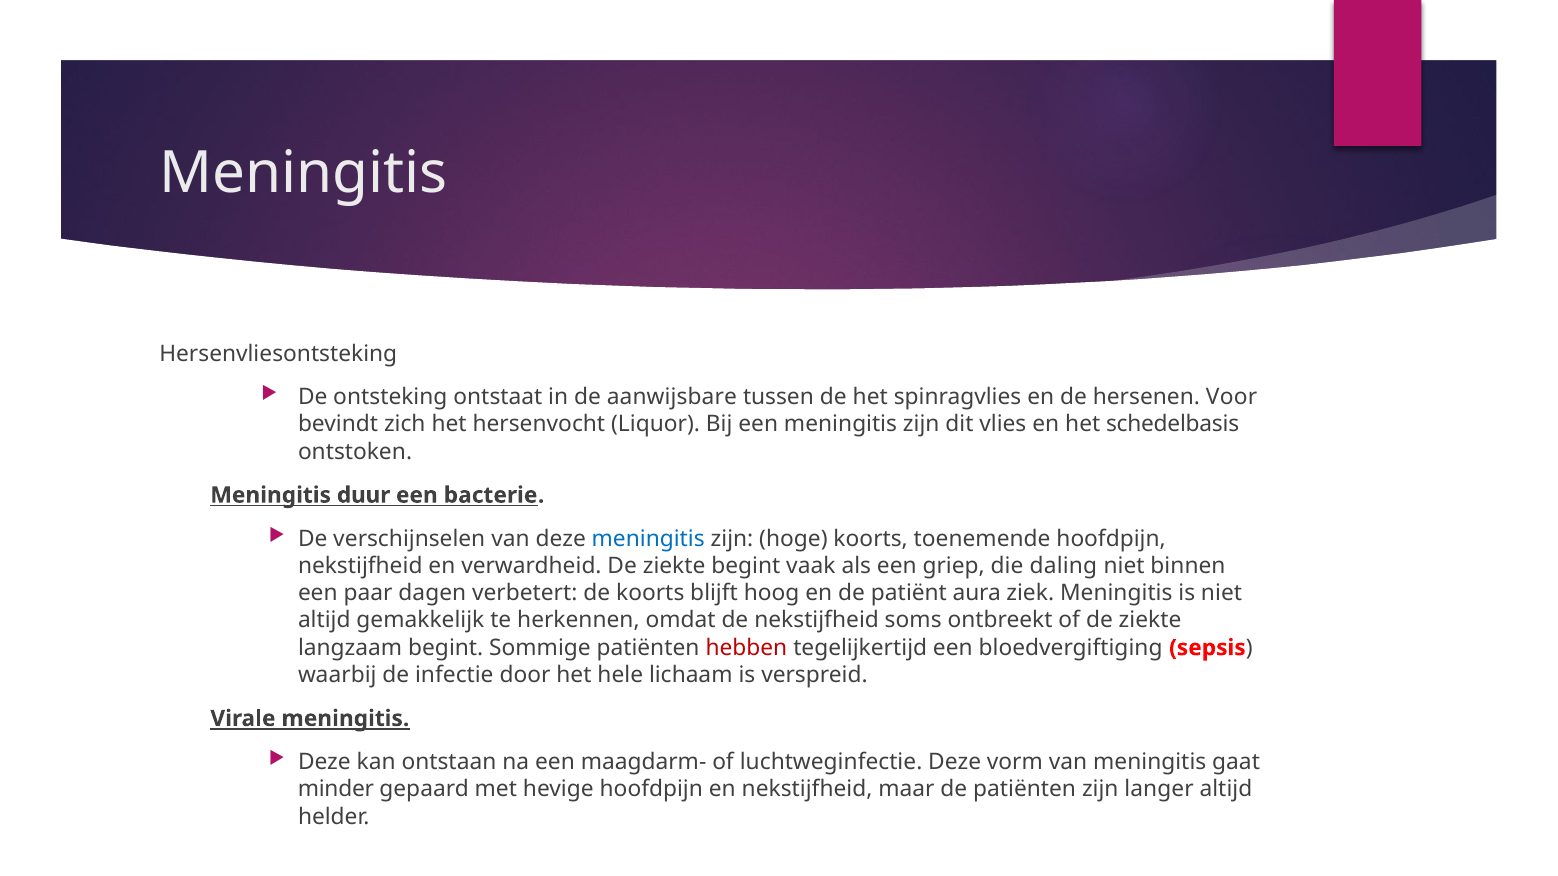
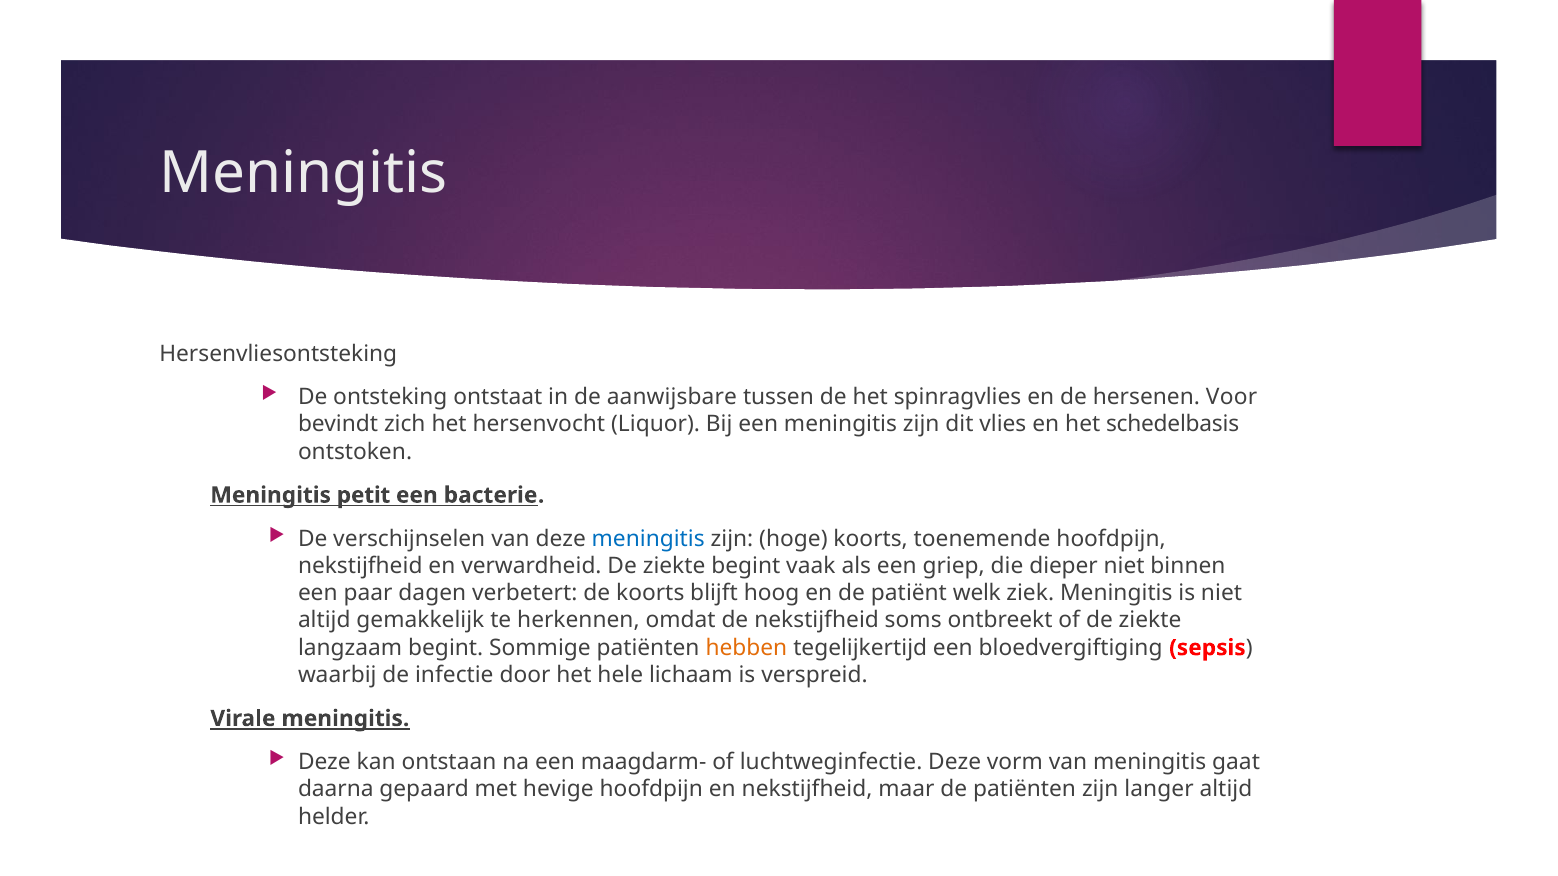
duur: duur -> petit (364, 495)
daling: daling -> dieper (1064, 566)
aura: aura -> welk (977, 593)
hebben colour: red -> orange (746, 648)
minder: minder -> daarna (336, 790)
